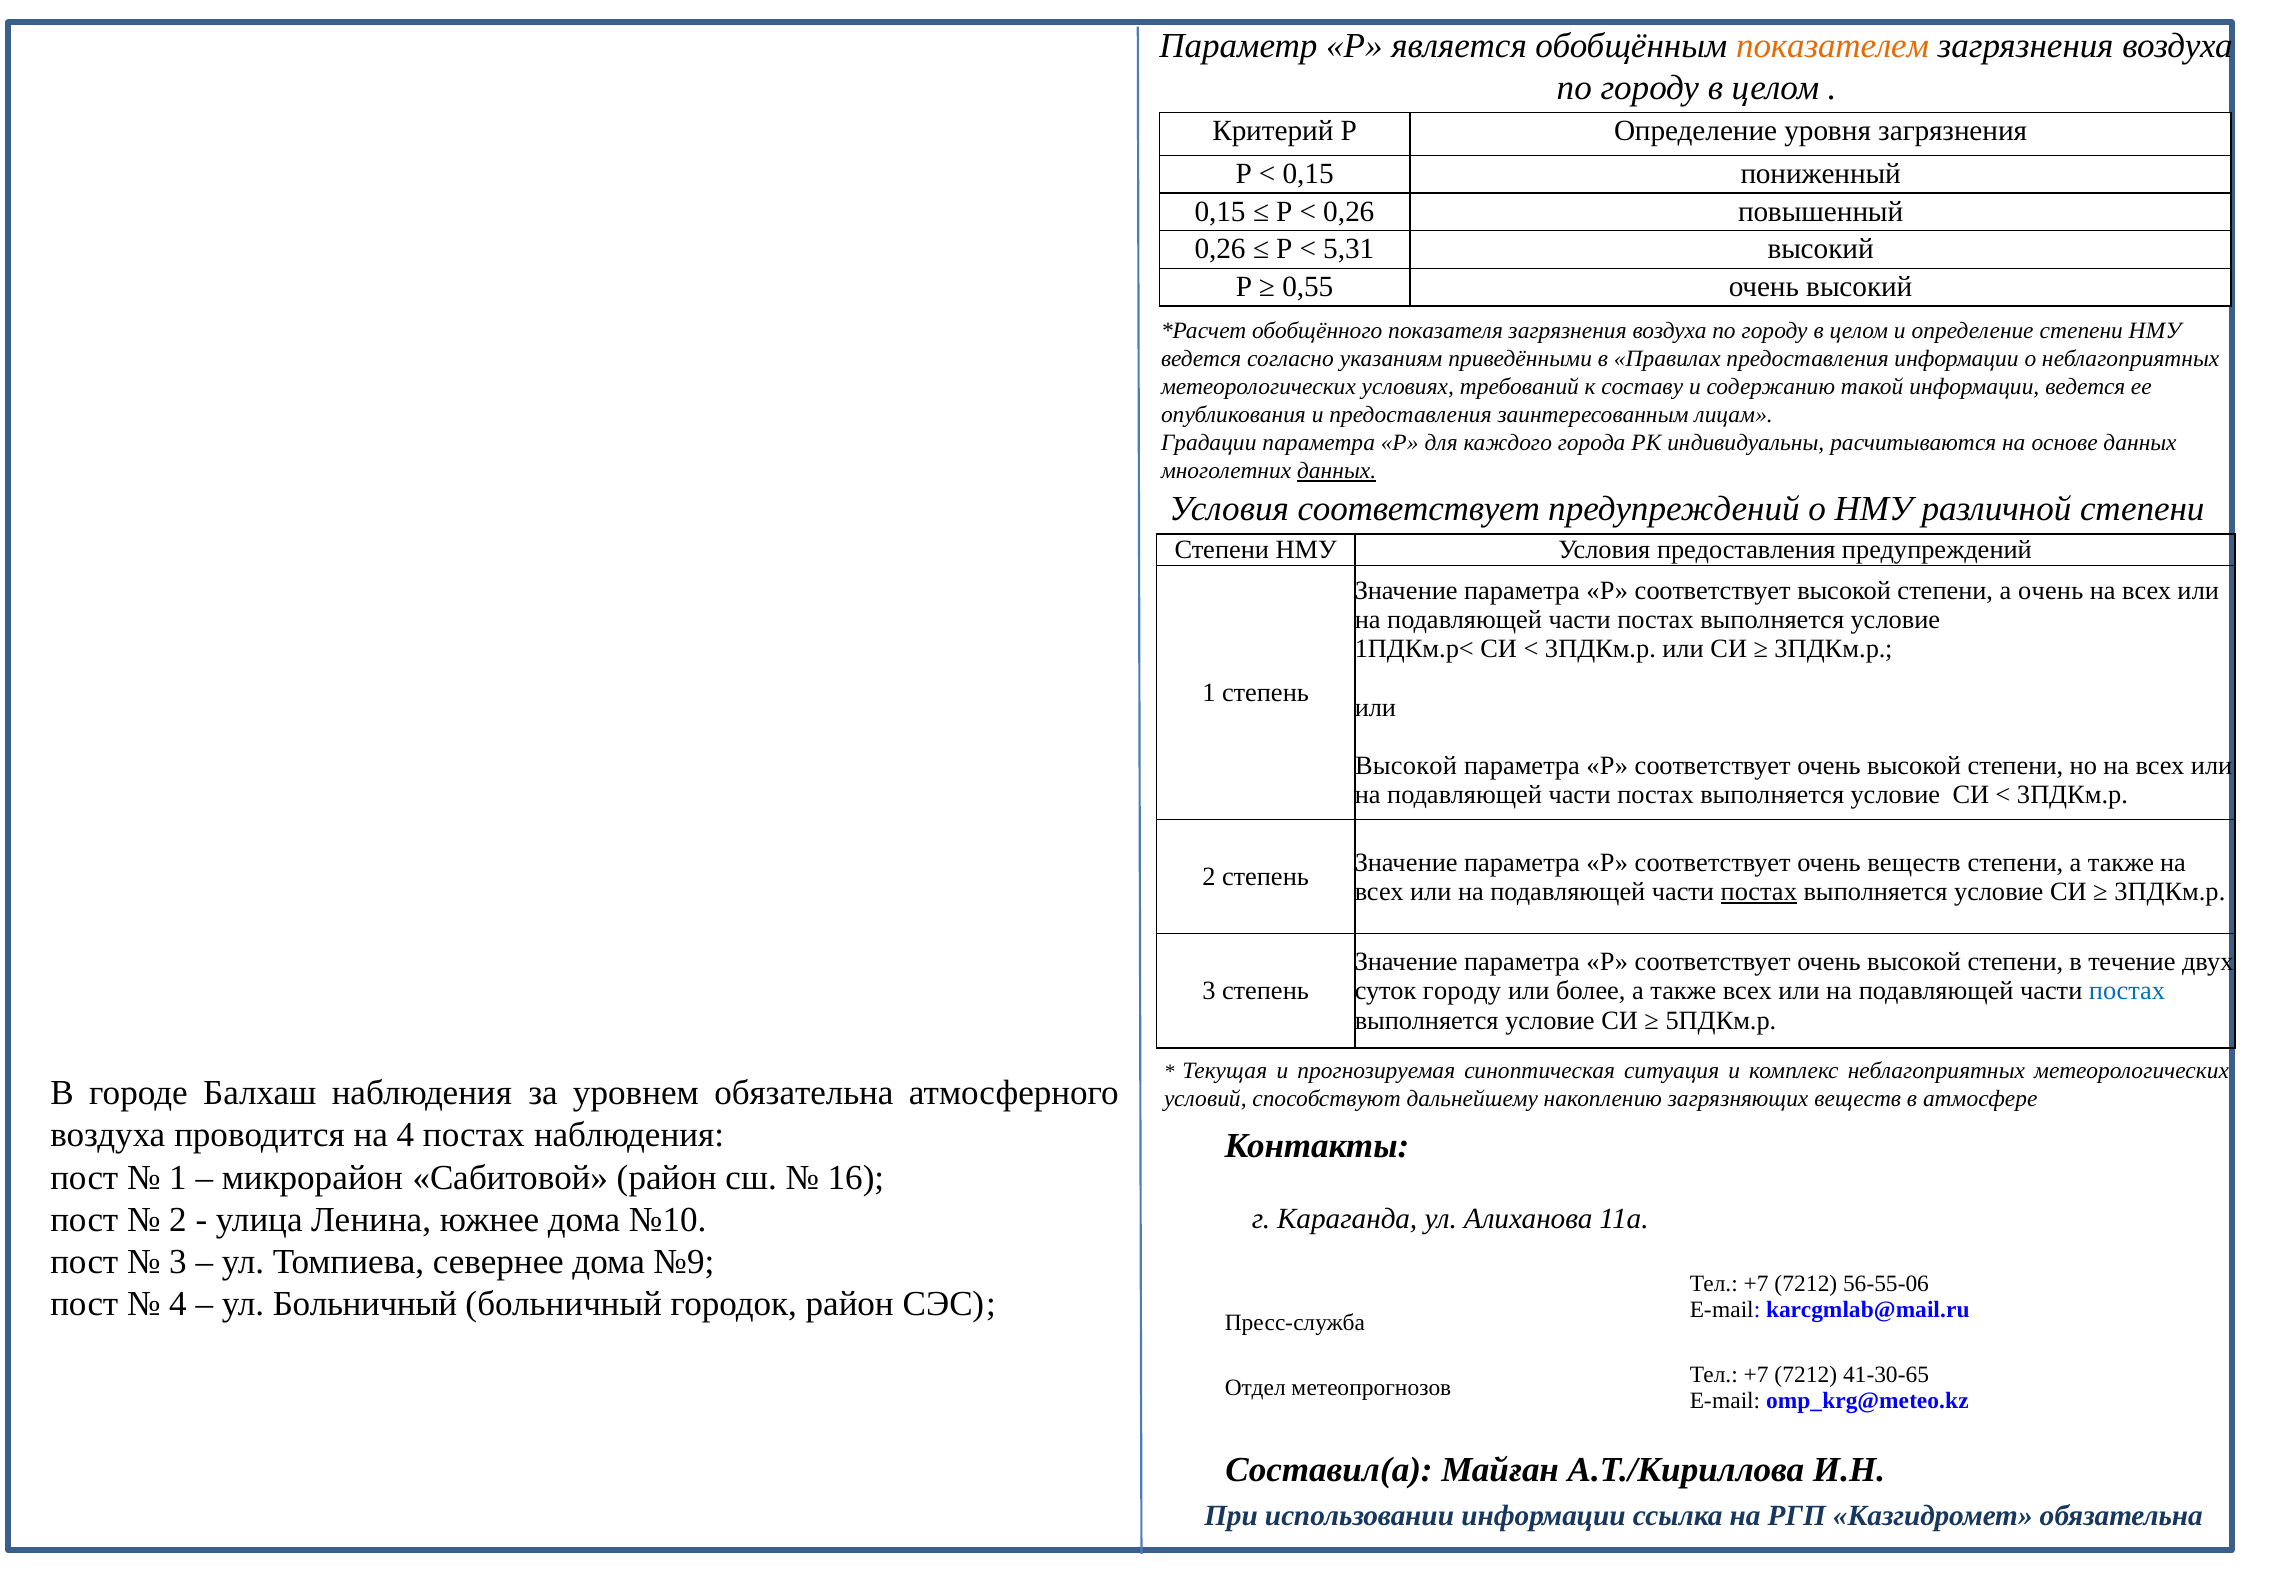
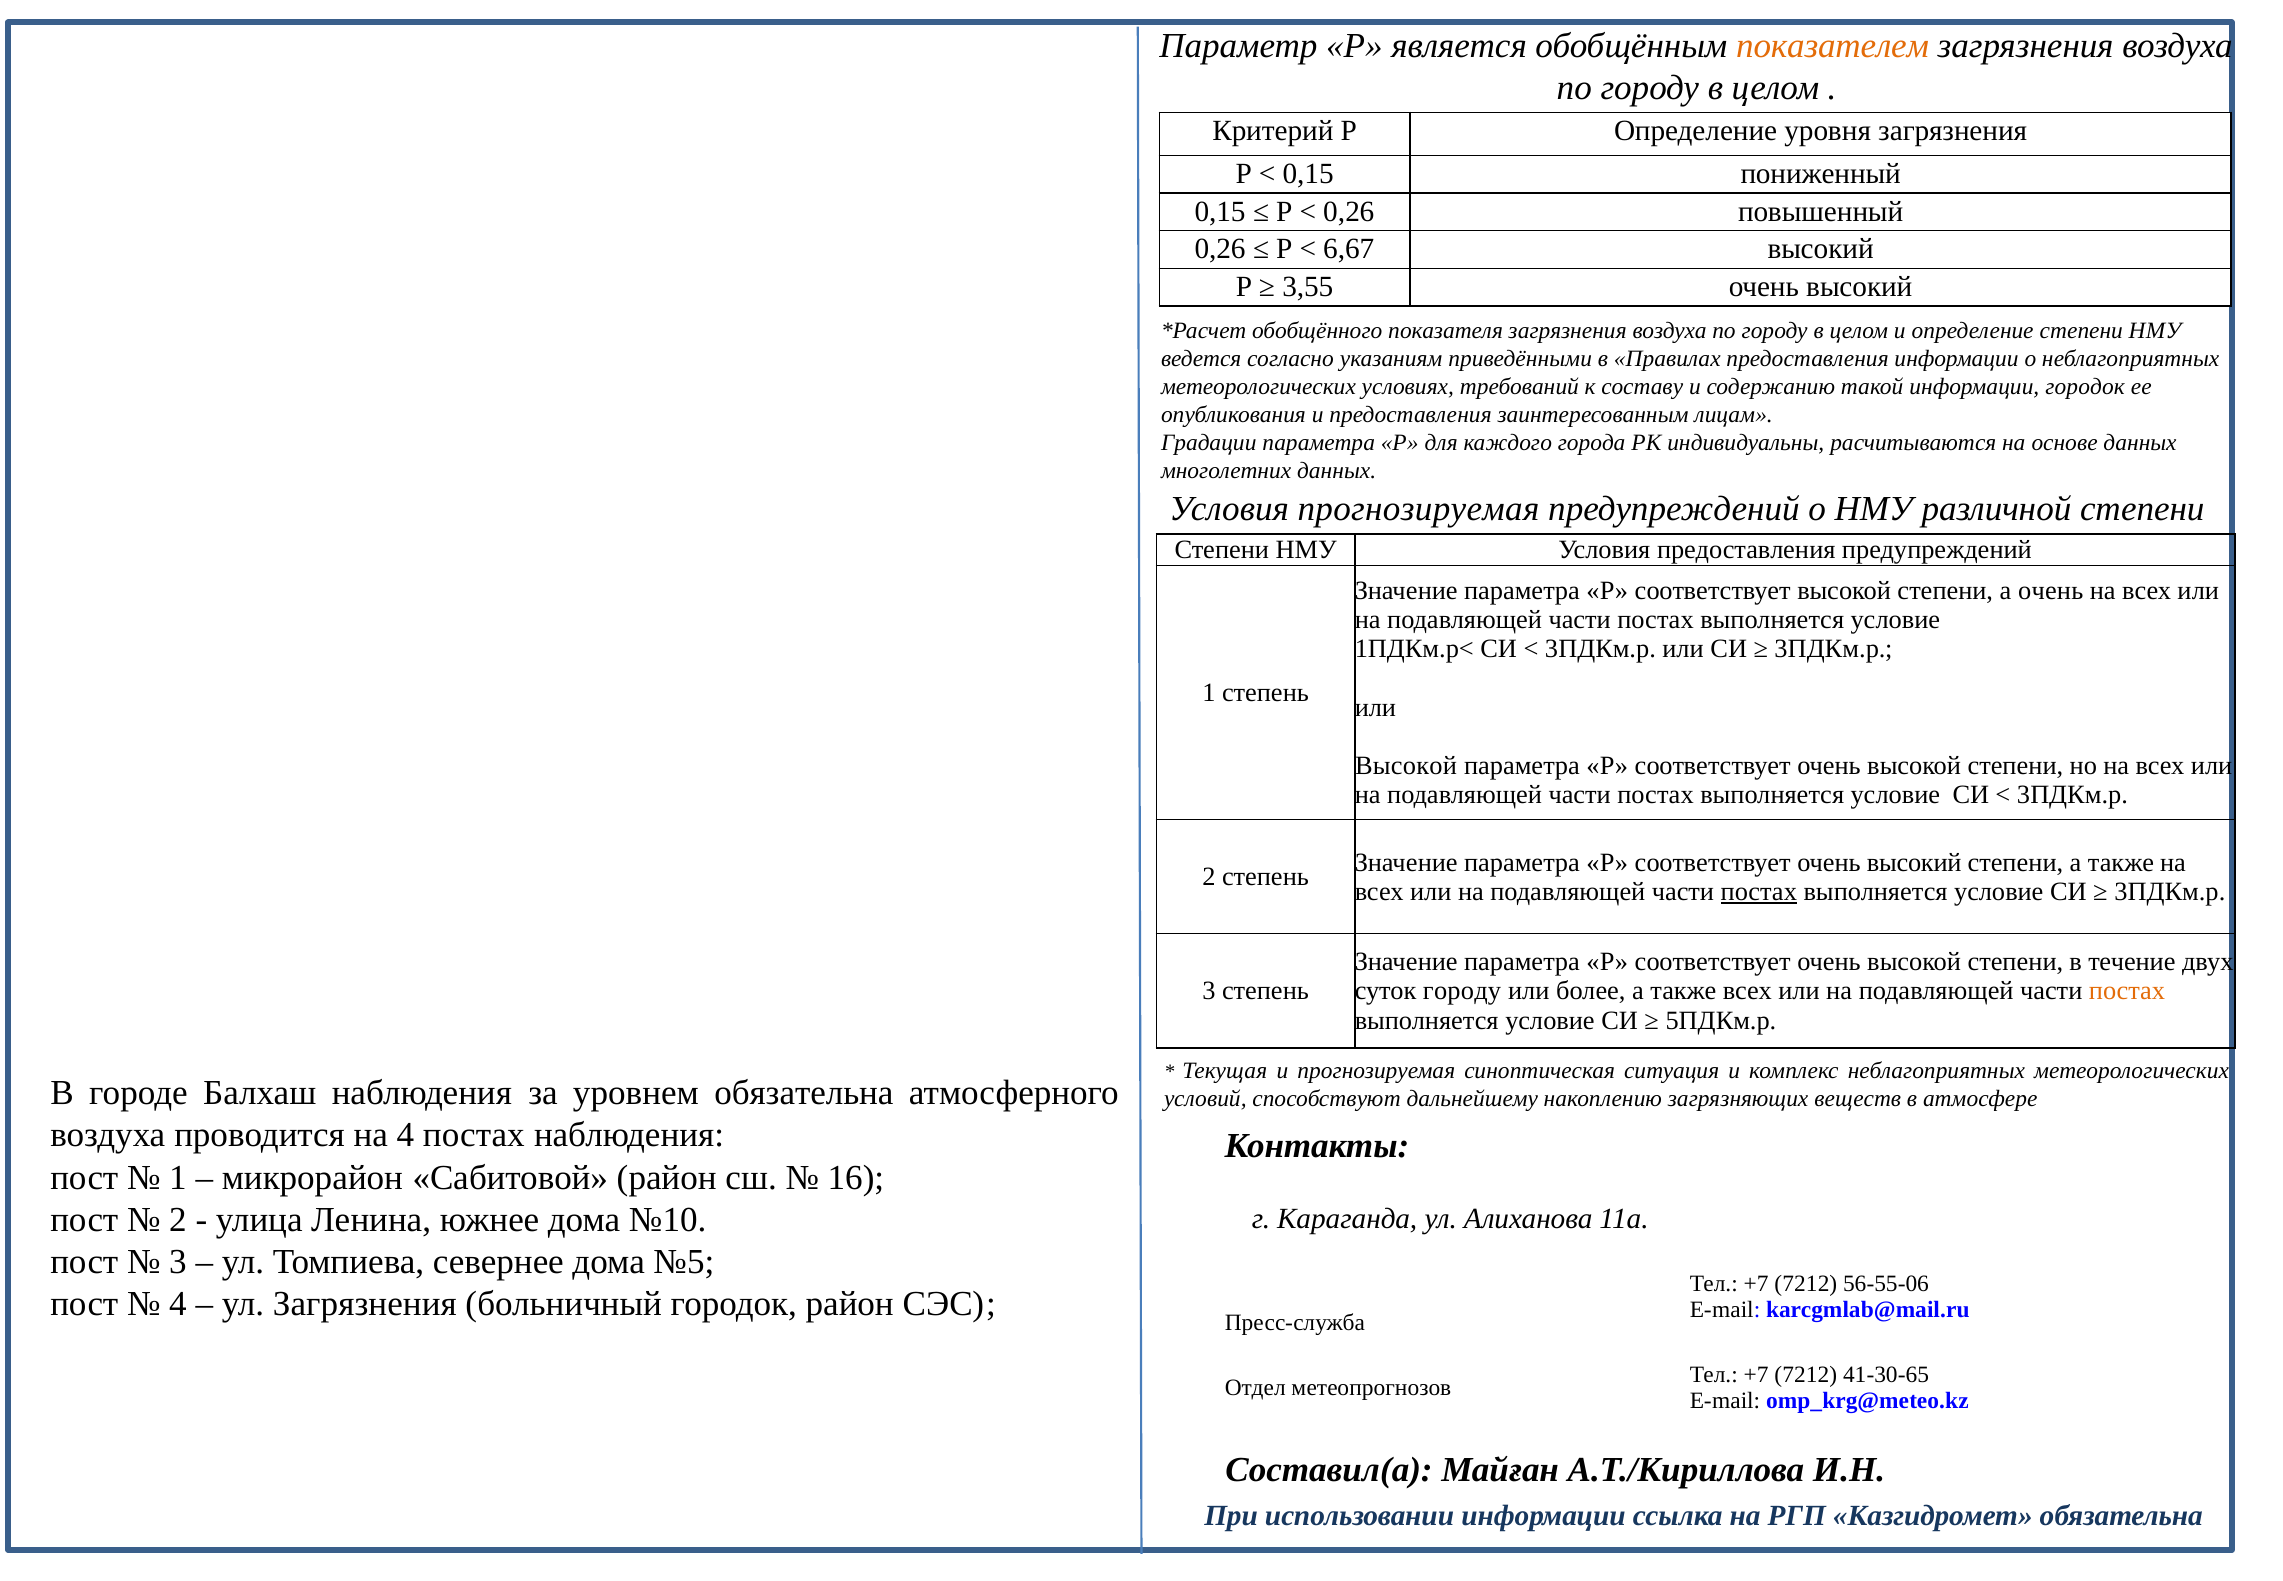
5,31: 5,31 -> 6,67 (1349, 249)
0,55: 0,55 -> 3,55 (1308, 287)
информации ведется: ведется -> городок (2085, 387)
данных underline: present -> none (1337, 471)
Условия соответствует: соответствует -> прогнозируемая (1418, 509)
соответствует очень веществ: веществ -> высокий (1914, 862)
постах colour: blue -> orange (2127, 991)
№9: №9 -> №5 (684, 1261)
ул Больничный: Больничный -> Загрязнения (365, 1304)
